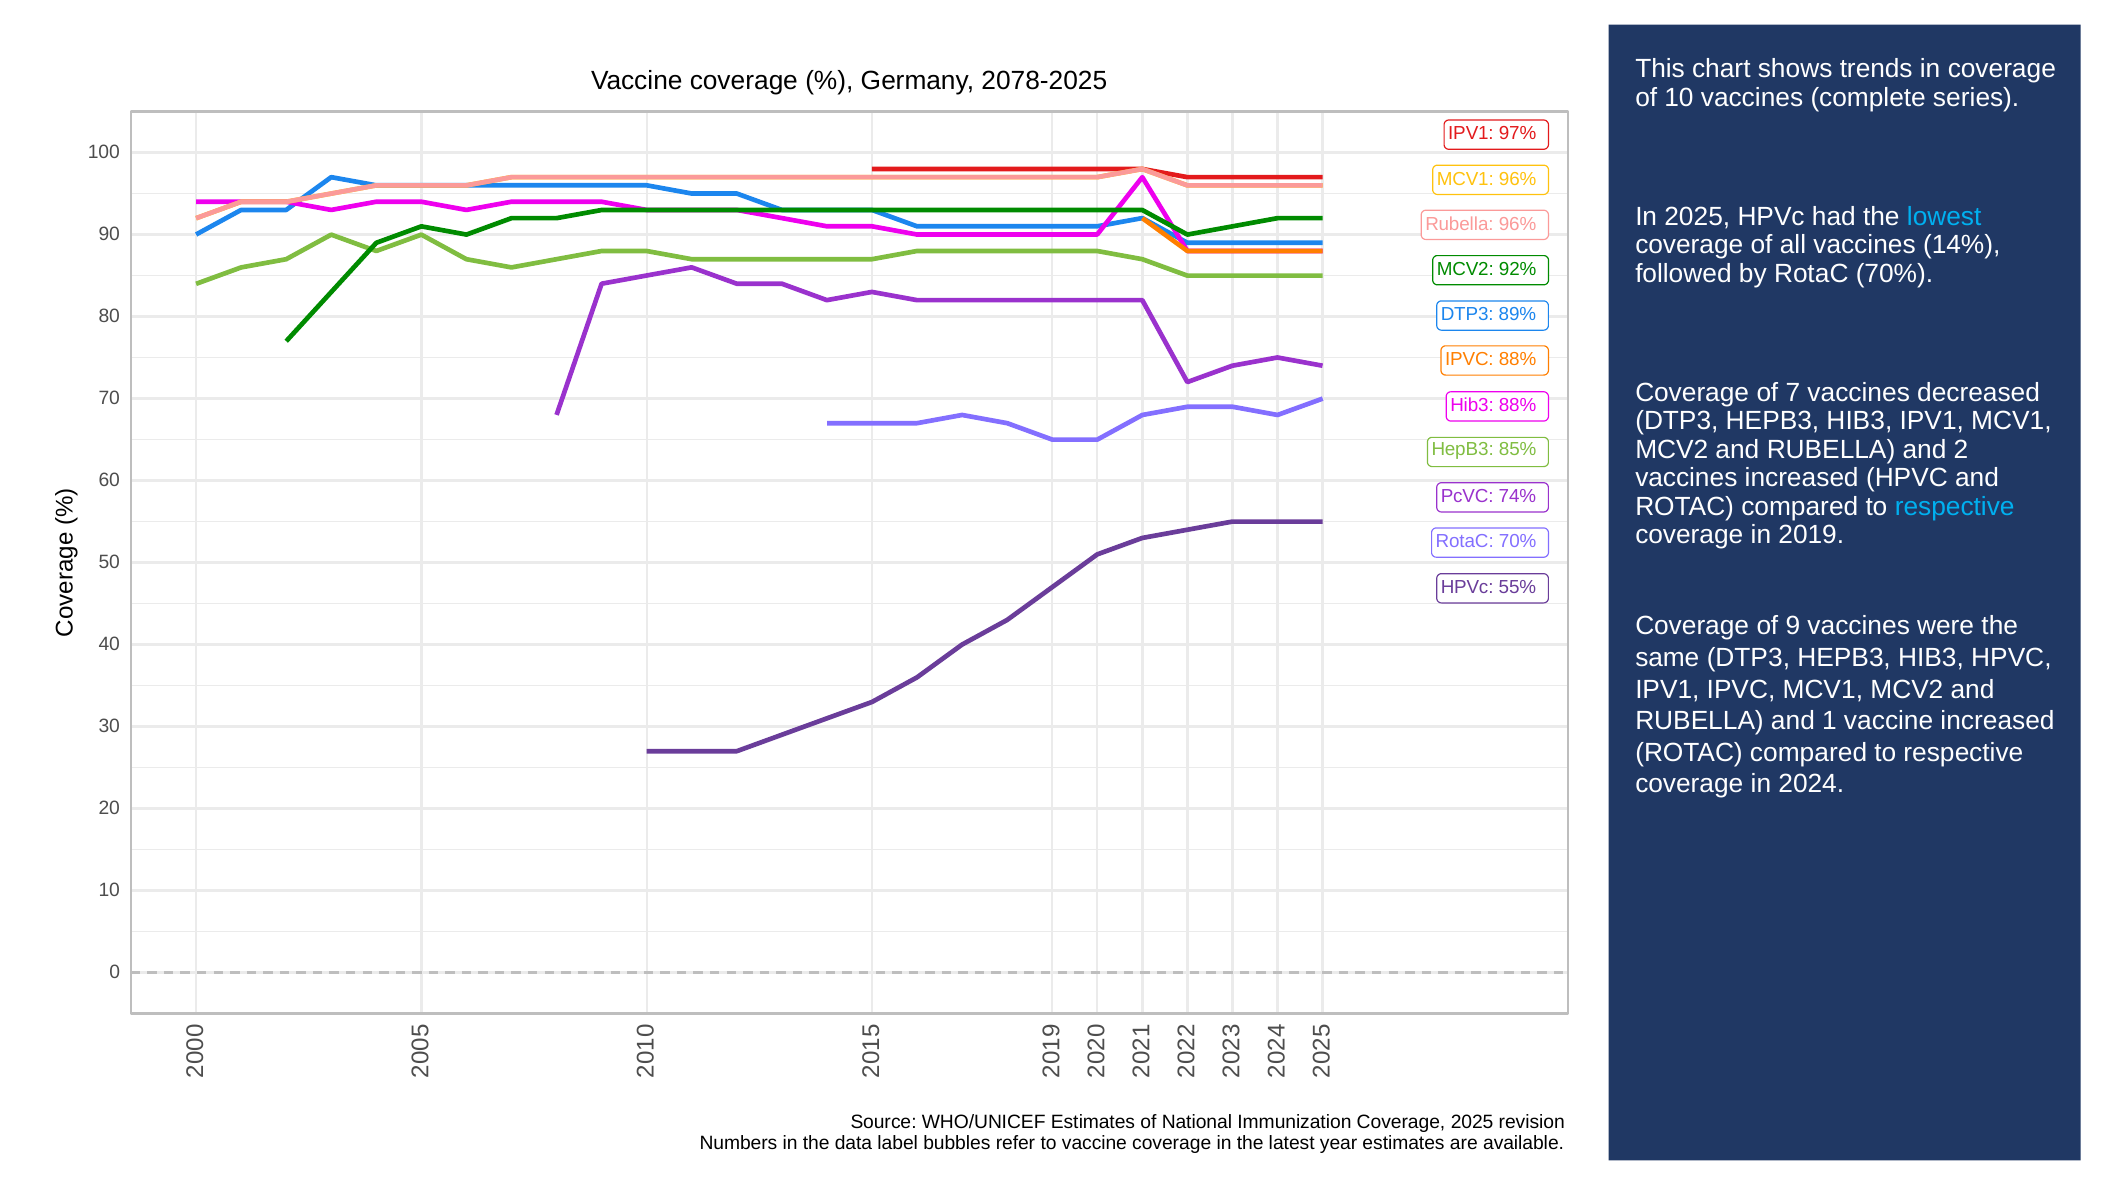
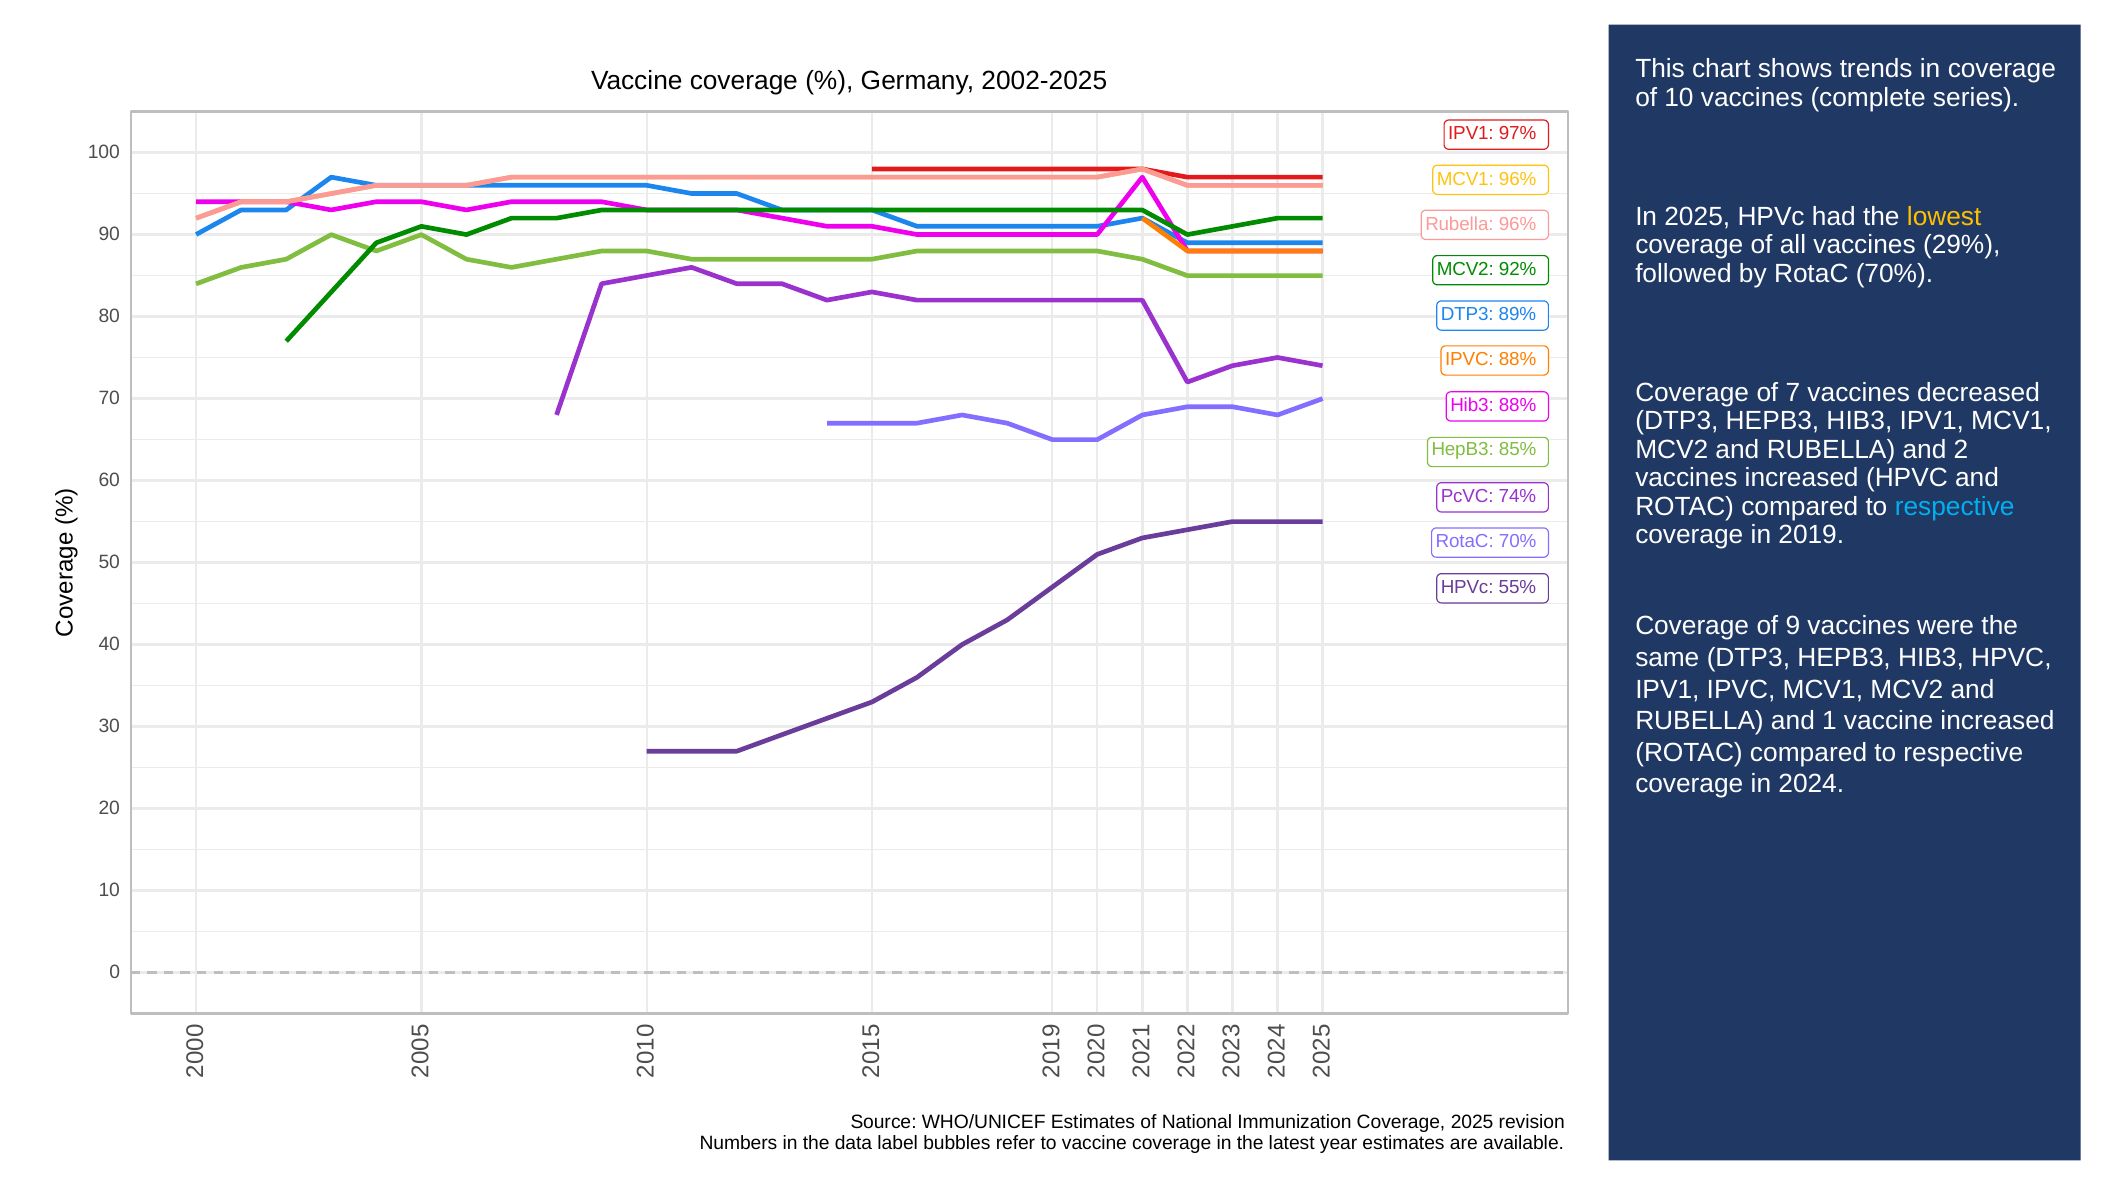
2078-2025: 2078-2025 -> 2002-2025 (1044, 81)
lowest colour: light blue -> yellow (1944, 217)
14%: 14% -> 29% (1962, 245)
